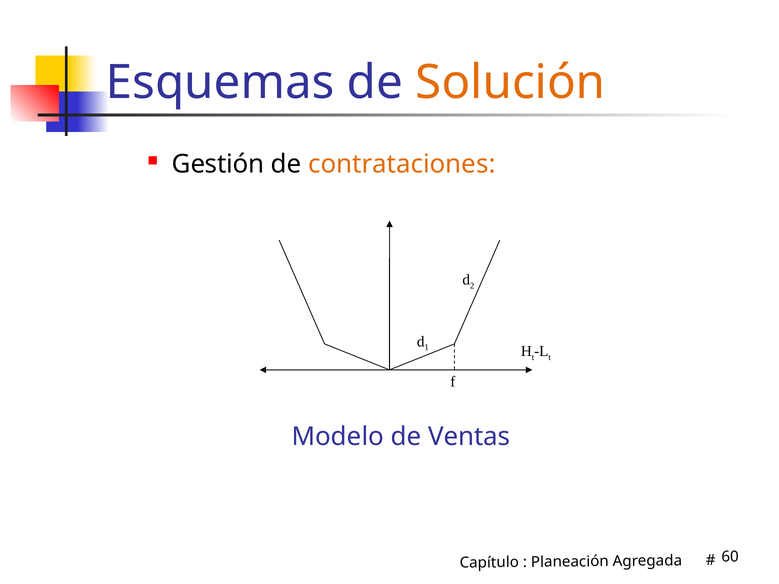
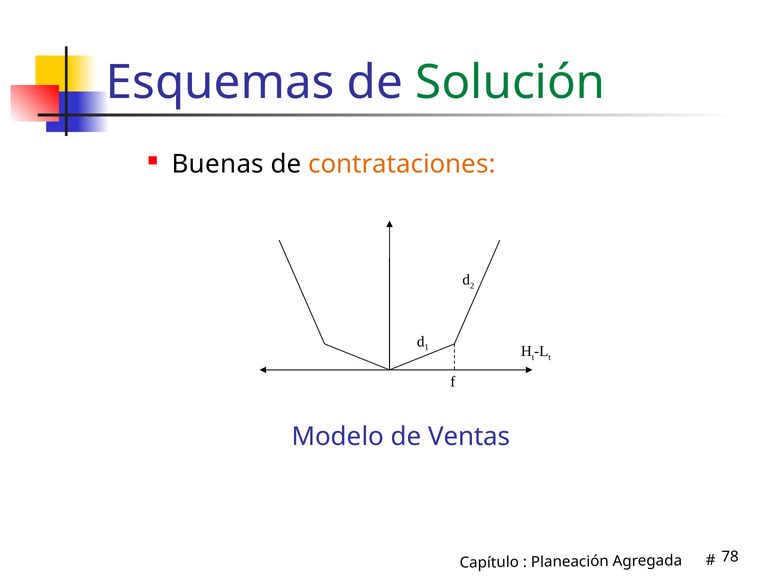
Solución colour: orange -> green (510, 83)
Gestión: Gestión -> Buenas (218, 164)
60: 60 -> 78 (730, 557)
